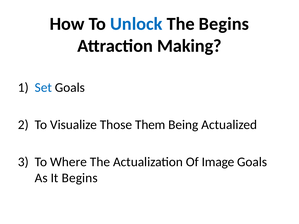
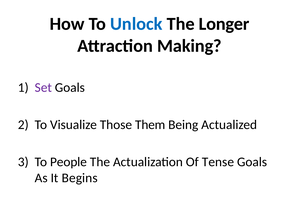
The Begins: Begins -> Longer (224, 24)
Set colour: blue -> purple (43, 88)
Where: Where -> People (69, 162)
Image: Image -> Tense (218, 162)
